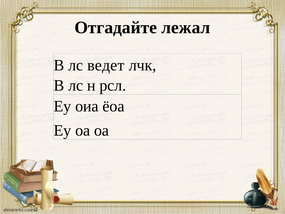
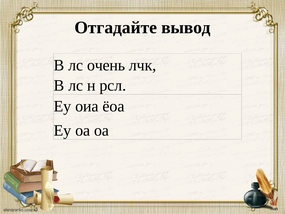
лежал: лежал -> вывод (186, 28)
ведет: ведет -> очень (106, 65)
